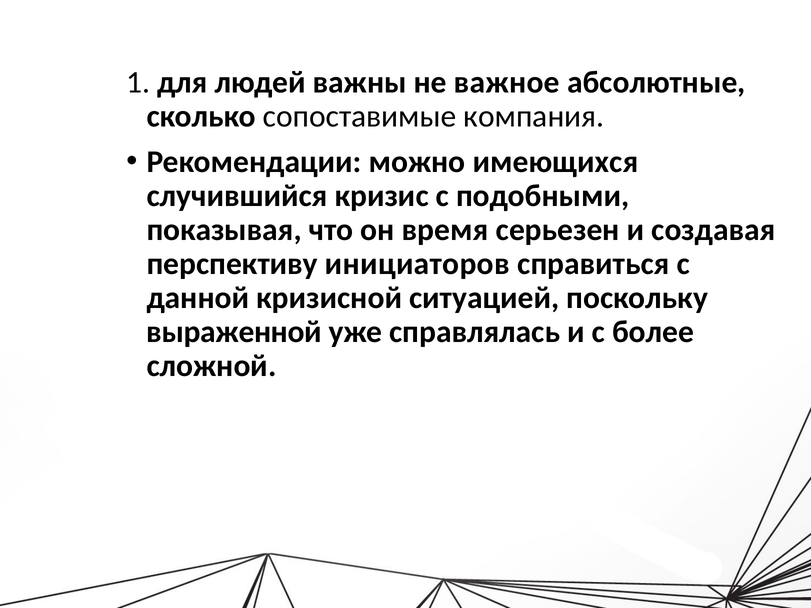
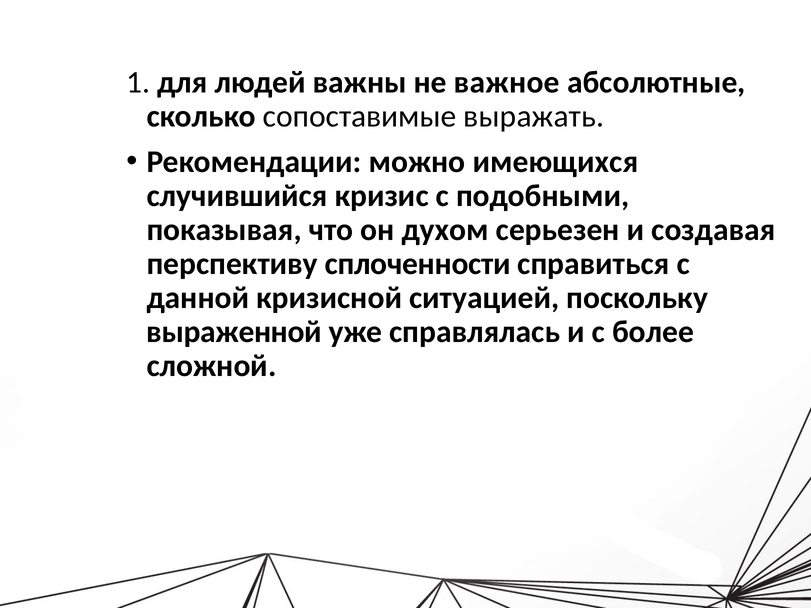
компания: компания -> выражать (534, 116)
время: время -> духом (445, 230)
инициаторов: инициаторов -> сплоченности (418, 264)
